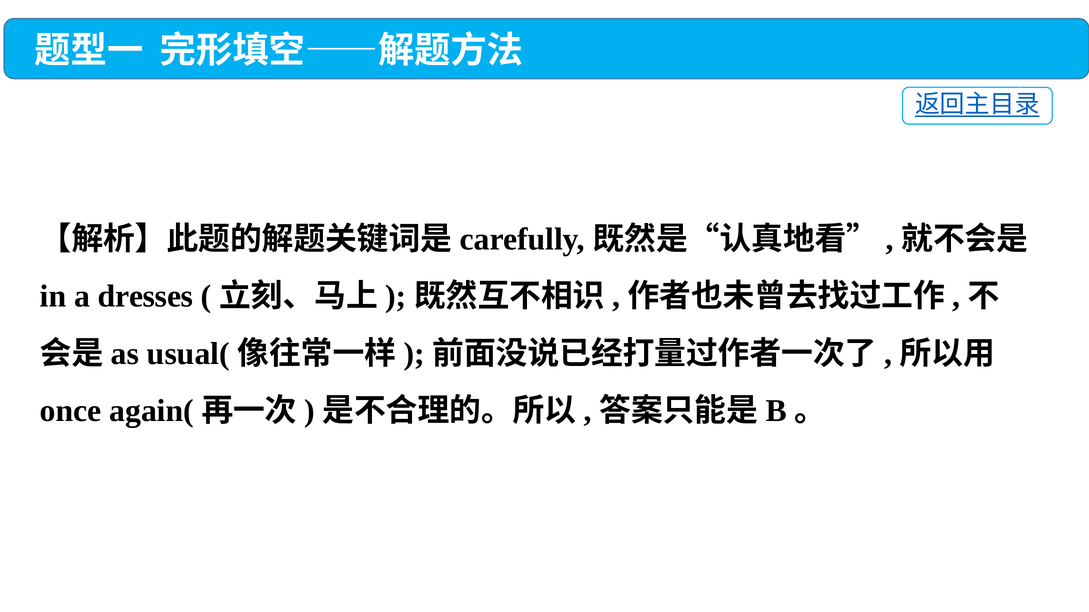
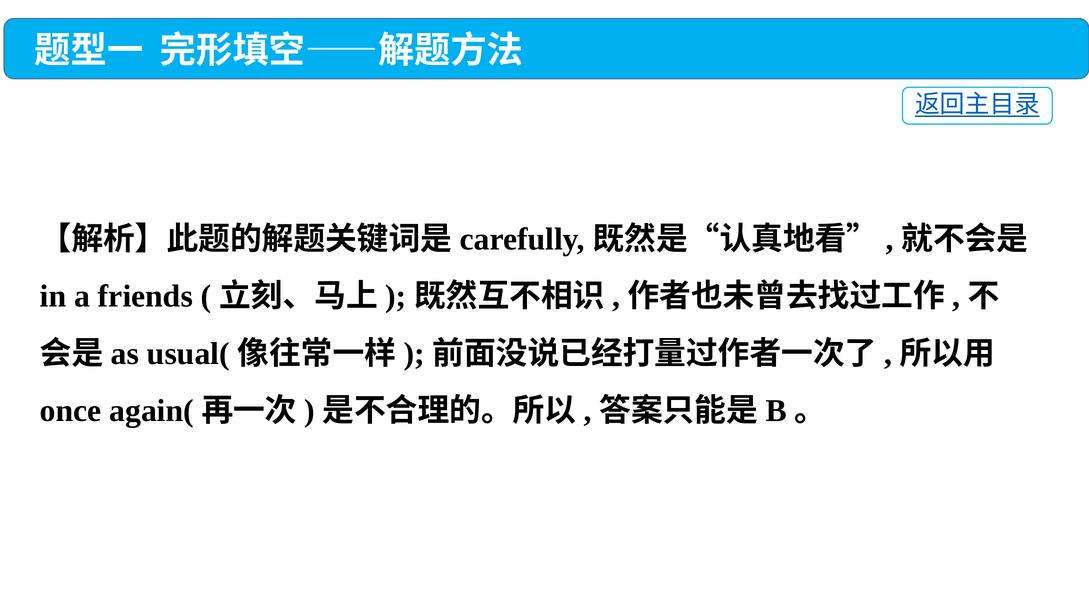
dresses: dresses -> friends (145, 297)
